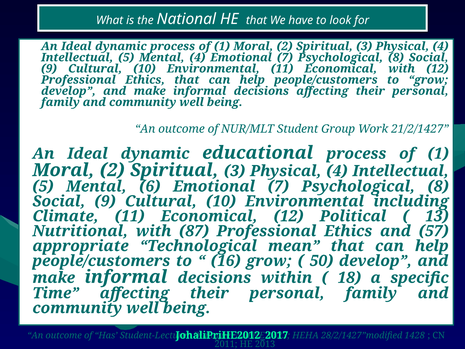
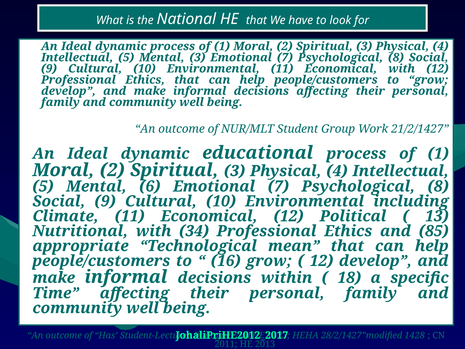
Mental 4: 4 -> 3 (197, 57)
87: 87 -> 34 (194, 231)
57: 57 -> 85 (434, 231)
50: 50 -> 12 (321, 261)
